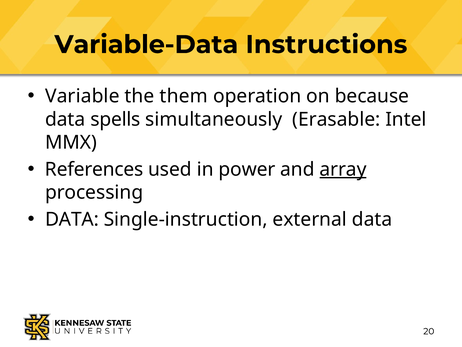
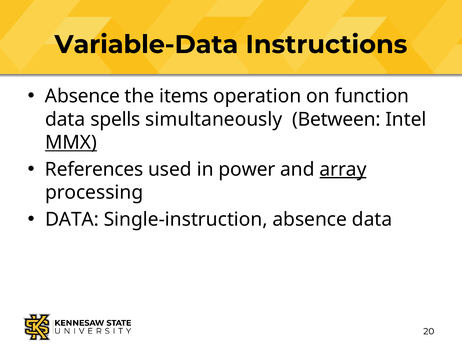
Variable: Variable -> Absence (82, 96)
them: them -> items (184, 96)
because: because -> function (372, 96)
Erasable: Erasable -> Between (336, 119)
MMX underline: none -> present (71, 142)
Single-instruction external: external -> absence (310, 219)
